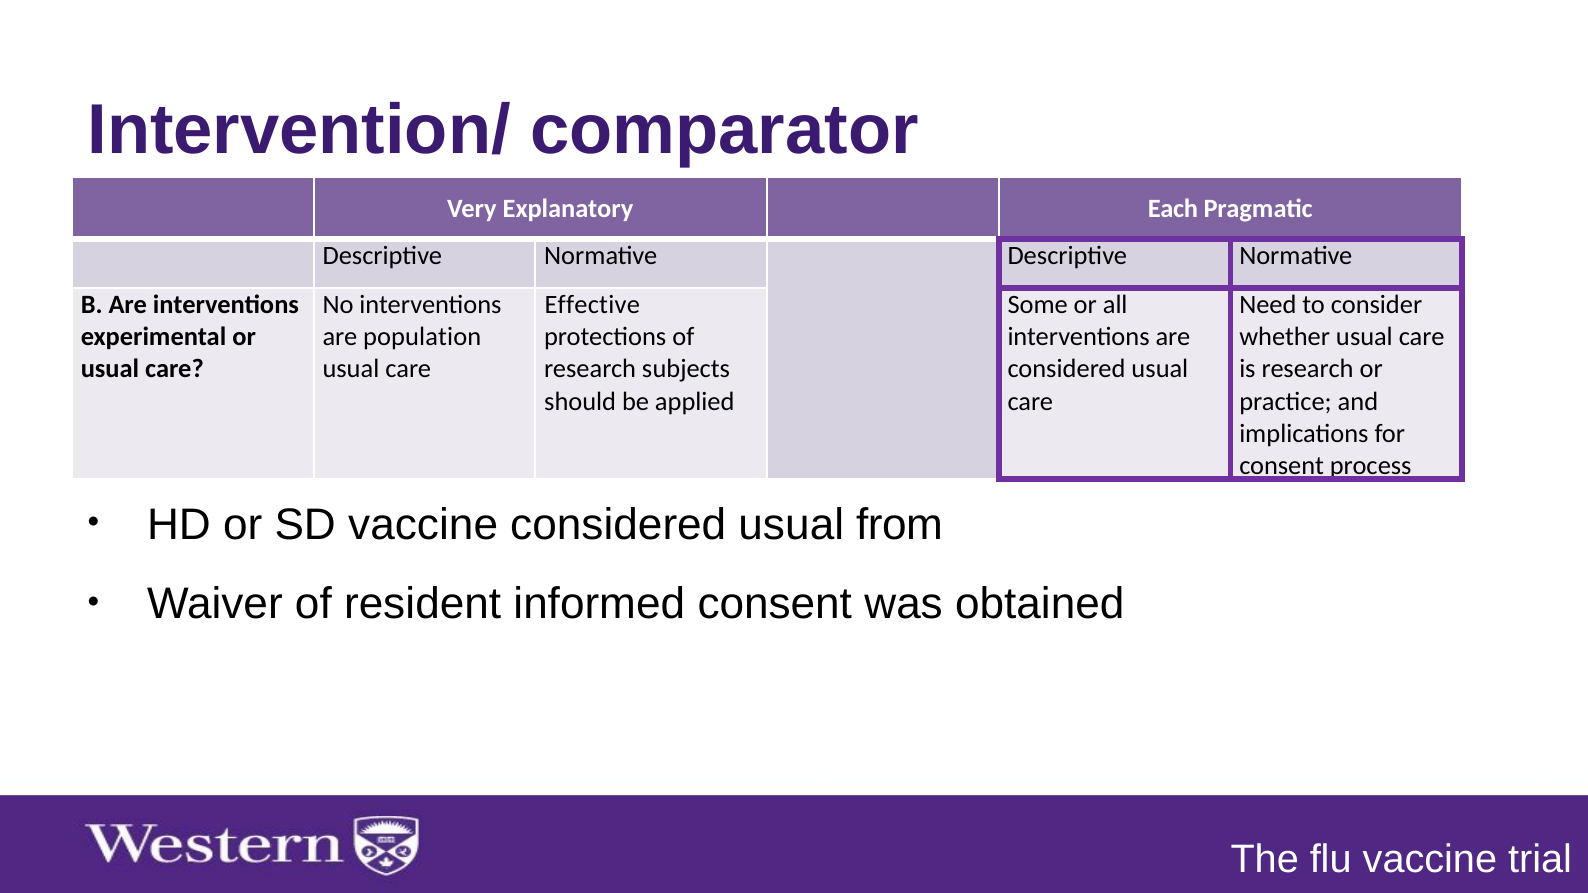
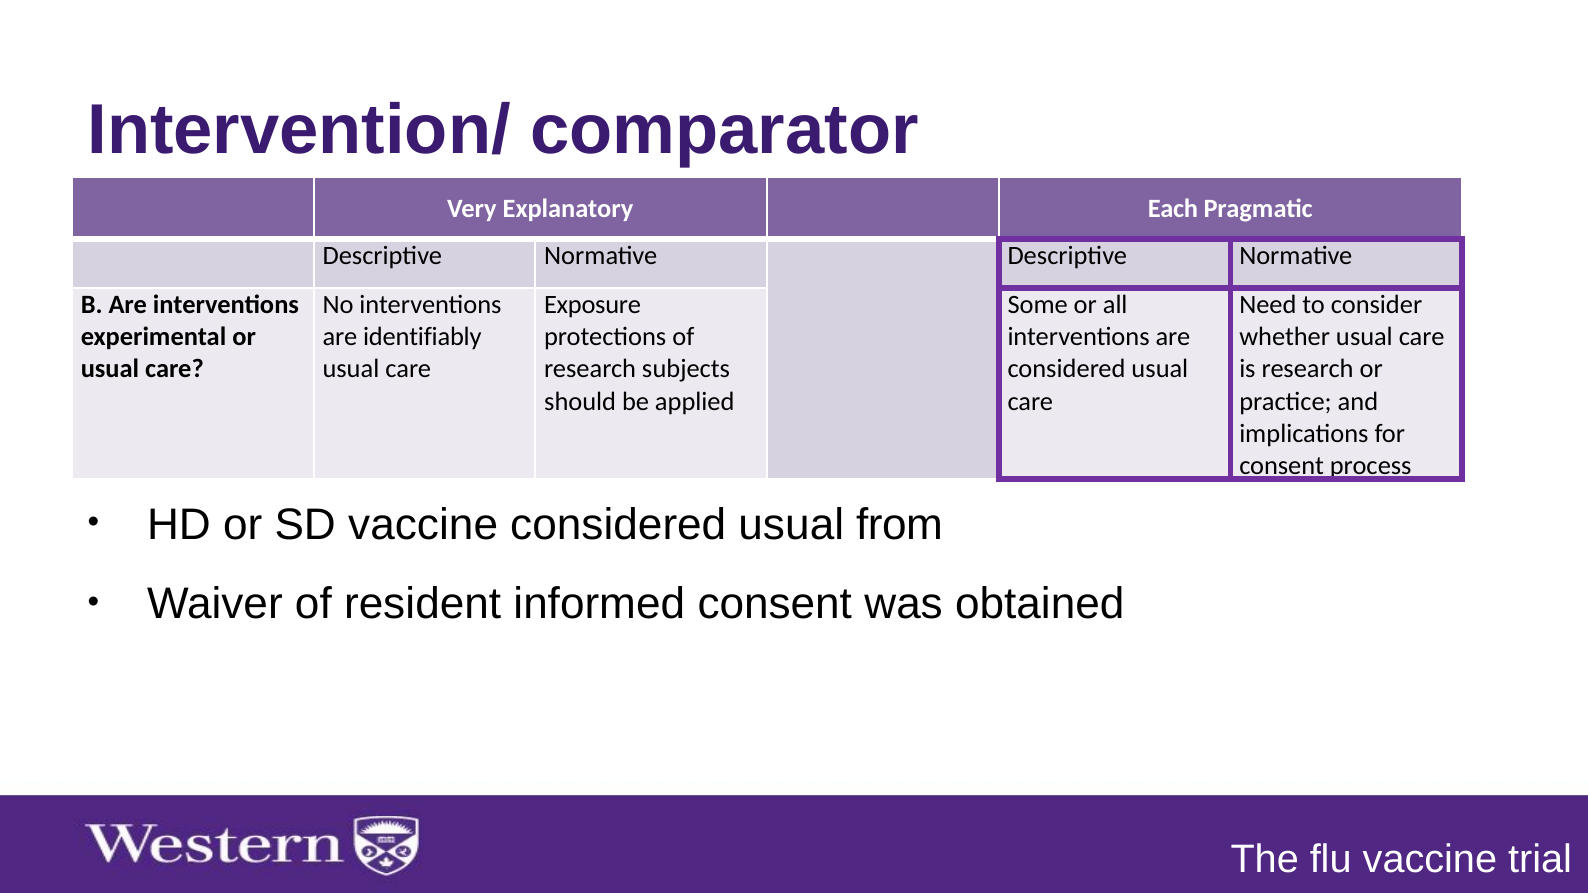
Effective: Effective -> Exposure (593, 305)
population: population -> identifiably (422, 337)
